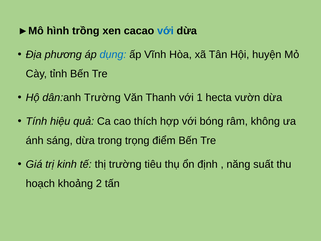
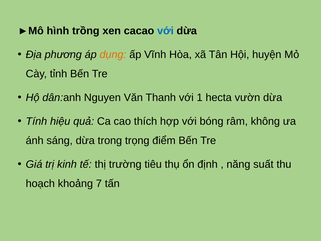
dụng colour: blue -> orange (113, 55)
dân:anh Trường: Trường -> Nguyen (102, 98)
2: 2 -> 7 (99, 183)
